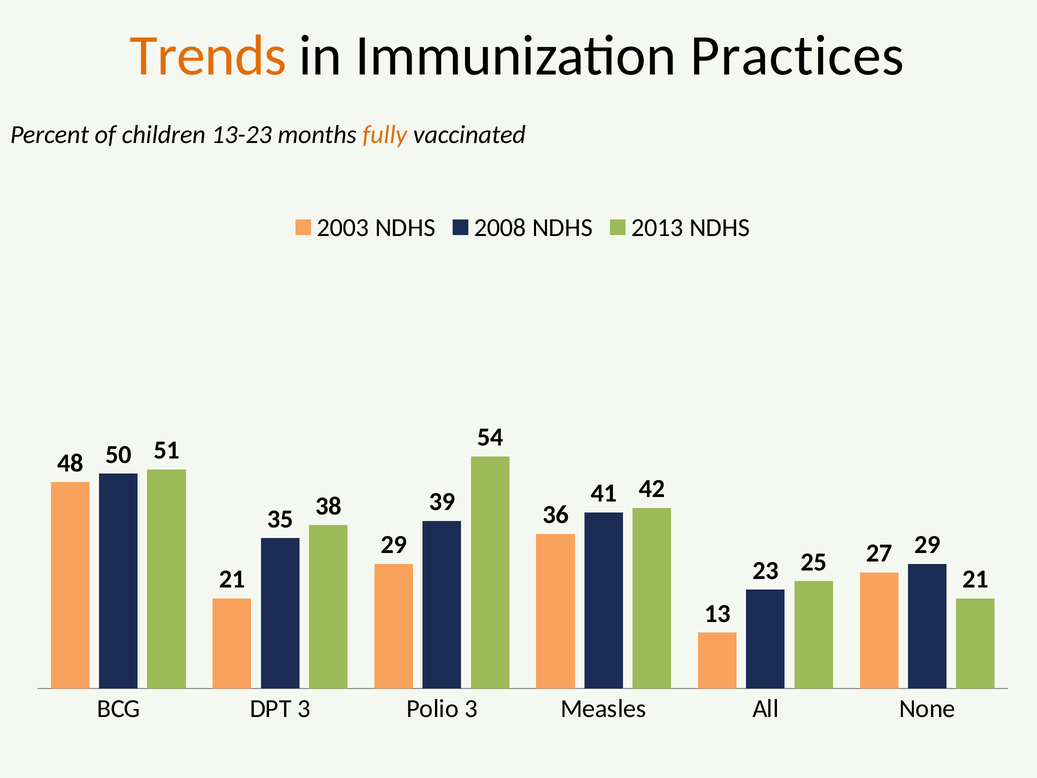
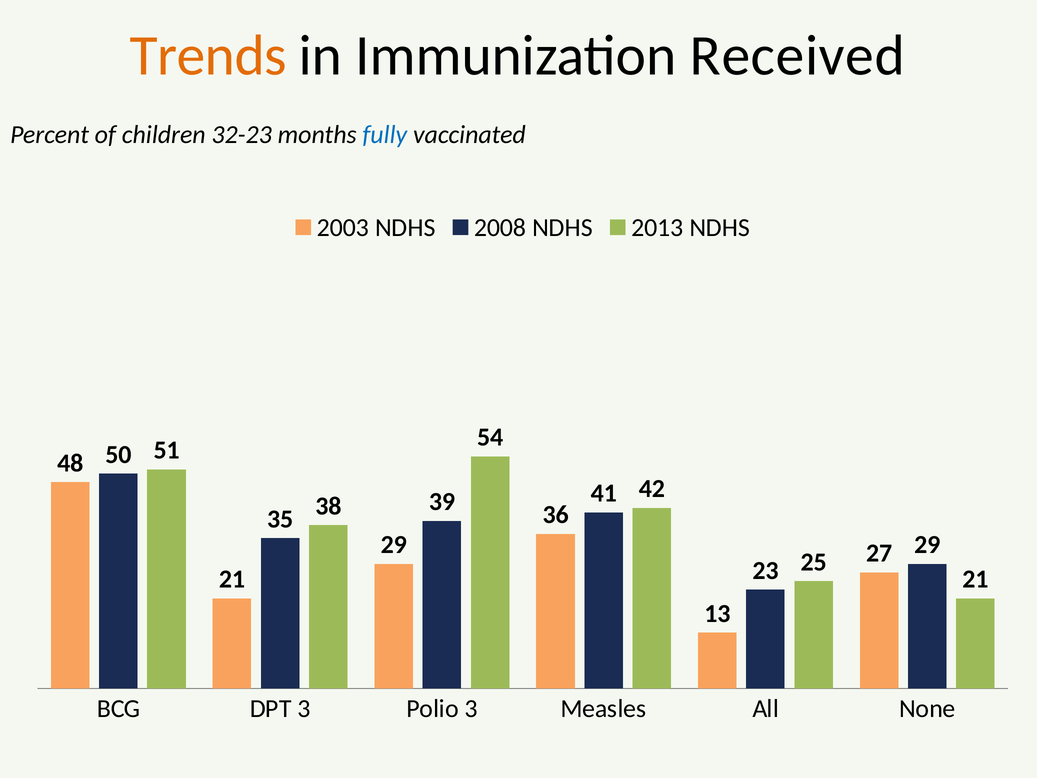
Practices: Practices -> Received (797, 56)
13-23: 13-23 -> 32-23 (242, 135)
fully colour: orange -> blue (385, 135)
